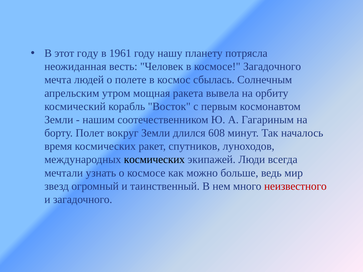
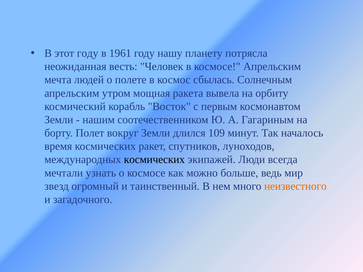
космосе Загадочного: Загадочного -> Апрельским (272, 67)
608: 608 -> 109 (217, 133)
неизвестного colour: red -> orange (295, 186)
